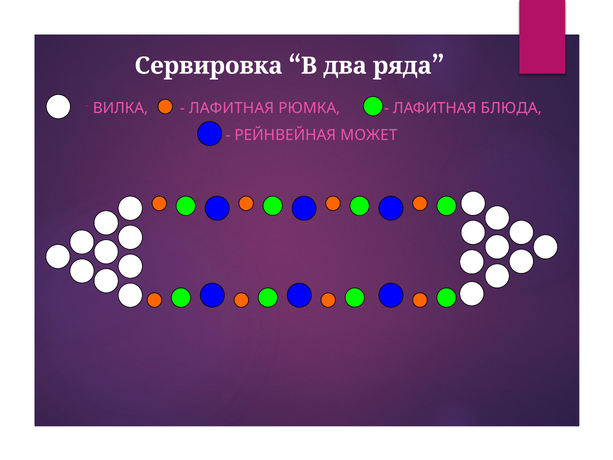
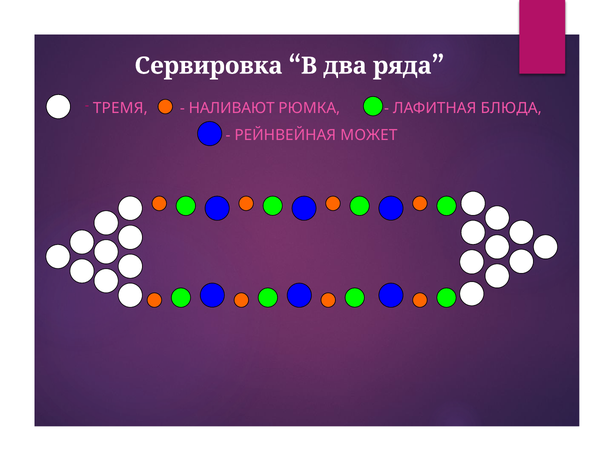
ВИЛКА: ВИЛКА -> ТРЕМЯ (120, 108)
ЛАФИТНАЯ: ЛАФИТНАЯ -> НАЛИВАЮТ (232, 108)
